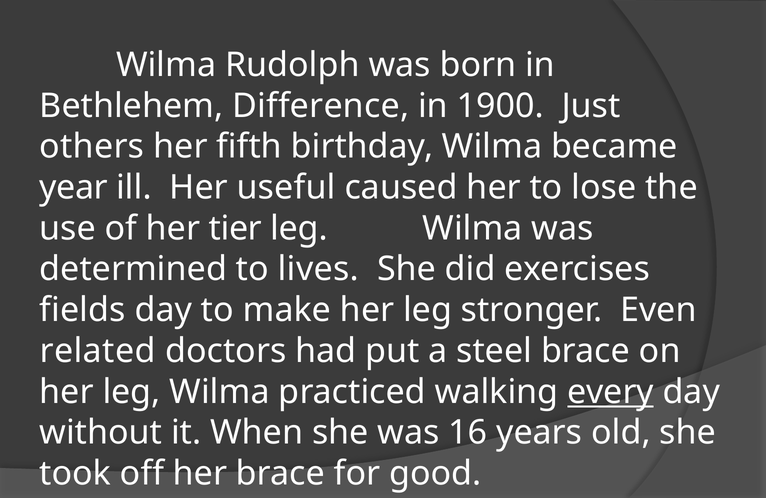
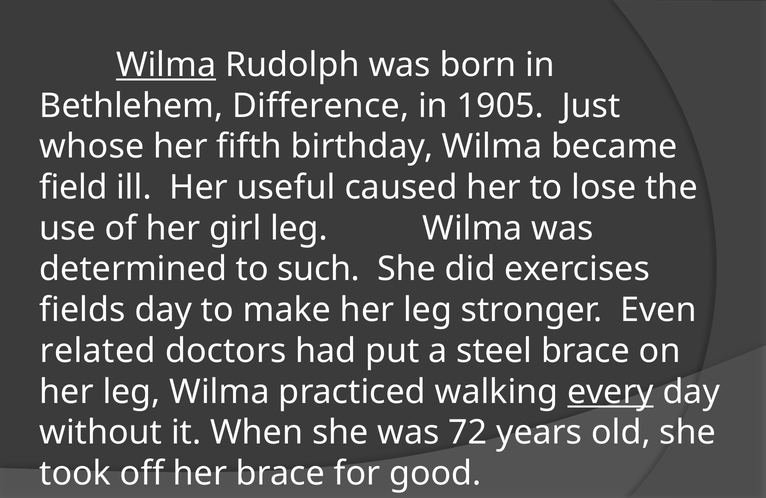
Wilma underline: none -> present (166, 65)
1900: 1900 -> 1905 (500, 106)
others: others -> whose (92, 147)
year: year -> field (74, 187)
tier: tier -> girl (235, 228)
lives: lives -> such (319, 269)
16: 16 -> 72 (468, 433)
